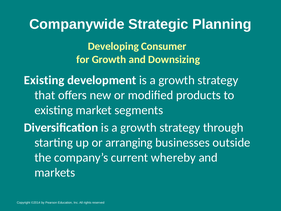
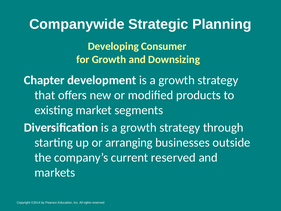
Existing: Existing -> Chapter (44, 80)
current whereby: whereby -> reserved (173, 157)
